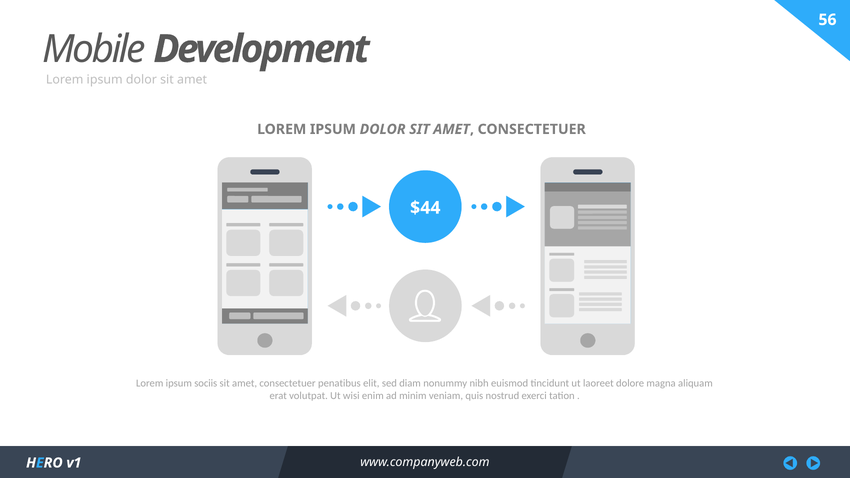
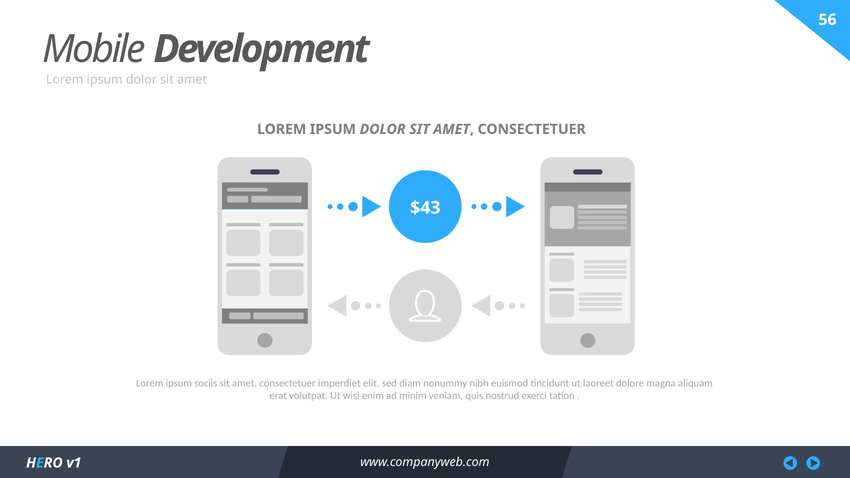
$44: $44 -> $43 (425, 208)
penatibus: penatibus -> imperdiet (339, 383)
